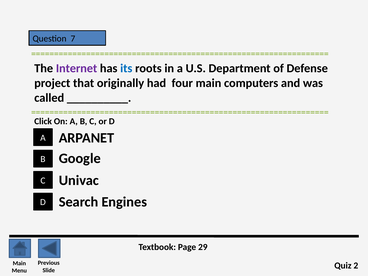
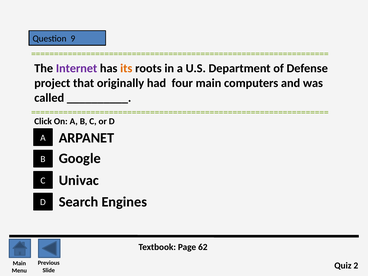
7: 7 -> 9 (73, 39)
its colour: blue -> orange (126, 68)
29: 29 -> 62 (203, 247)
